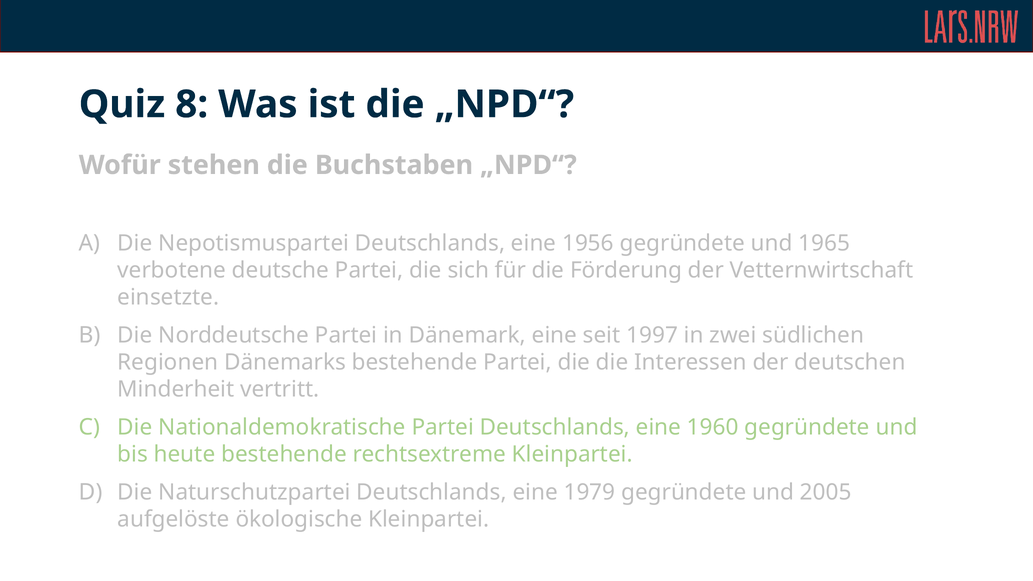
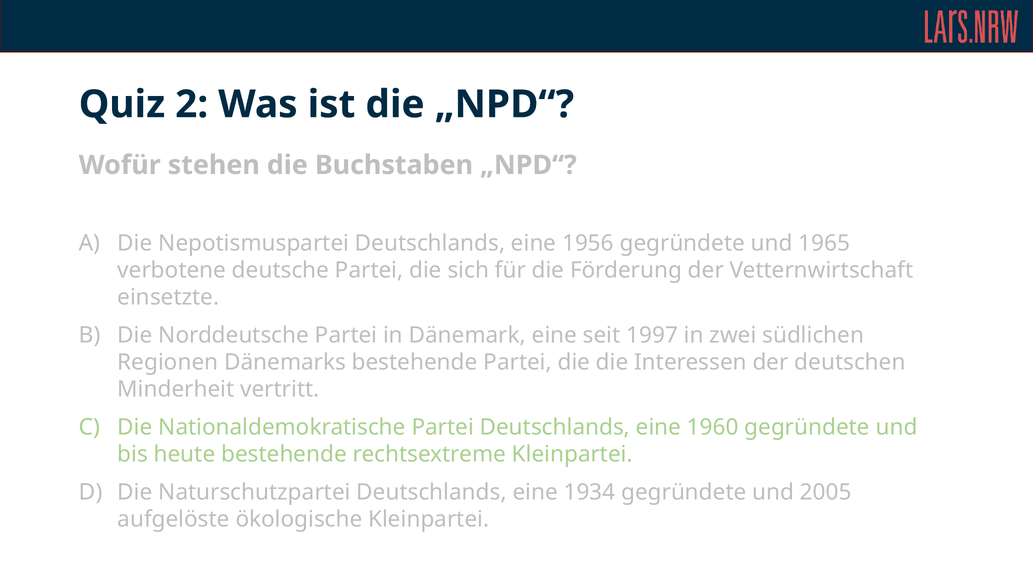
8: 8 -> 2 (192, 104)
1979: 1979 -> 1934 (589, 492)
